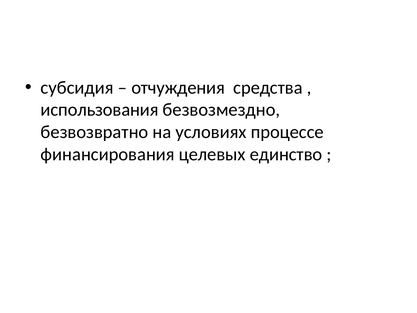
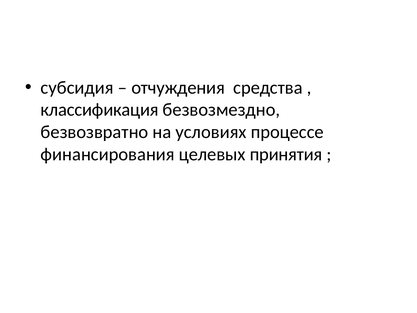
использования: использования -> классификация (100, 110)
единство: единство -> принятия (286, 154)
